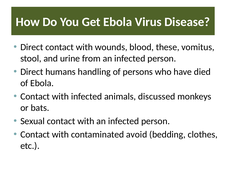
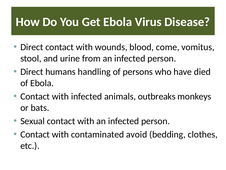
these: these -> come (168, 47)
discussed: discussed -> outbreaks (157, 96)
